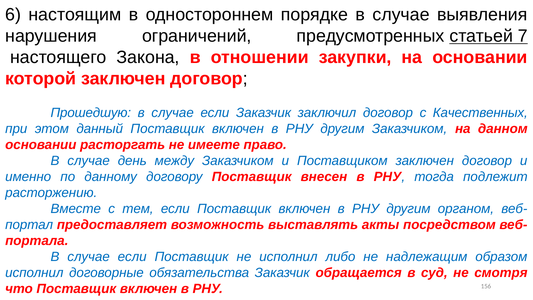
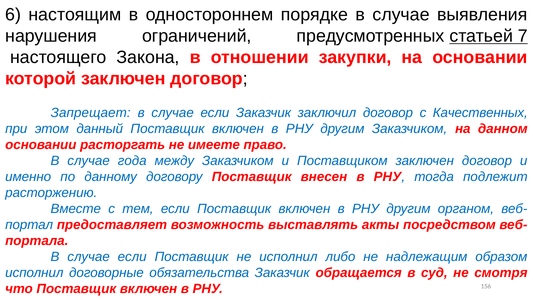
Прошедшую: Прошедшую -> Запрещает (91, 113)
день: день -> года (132, 161)
